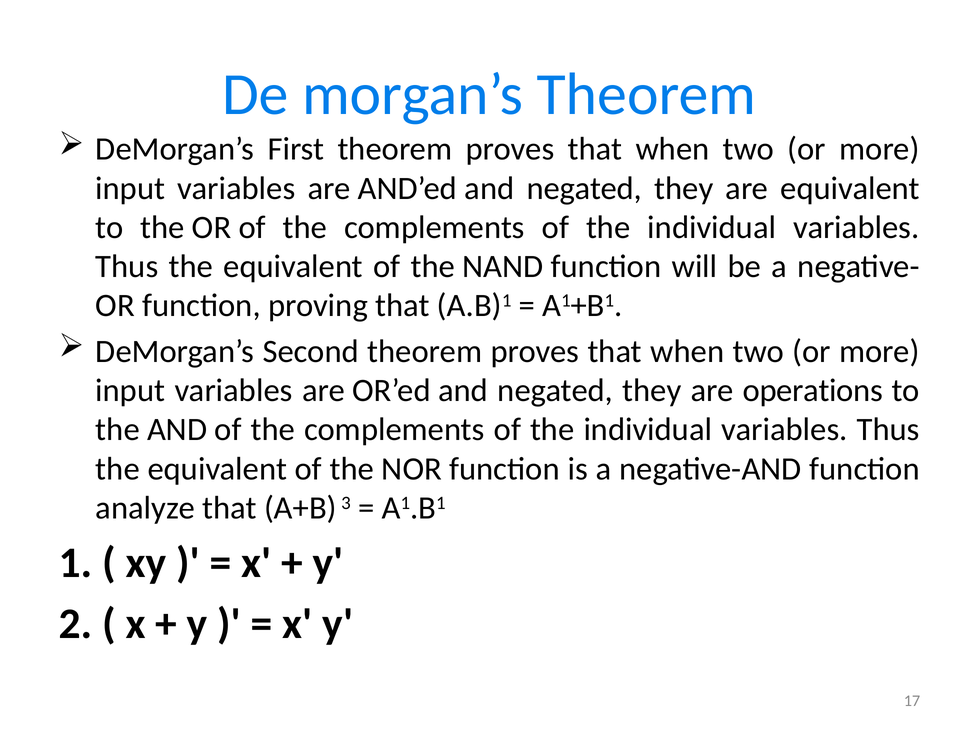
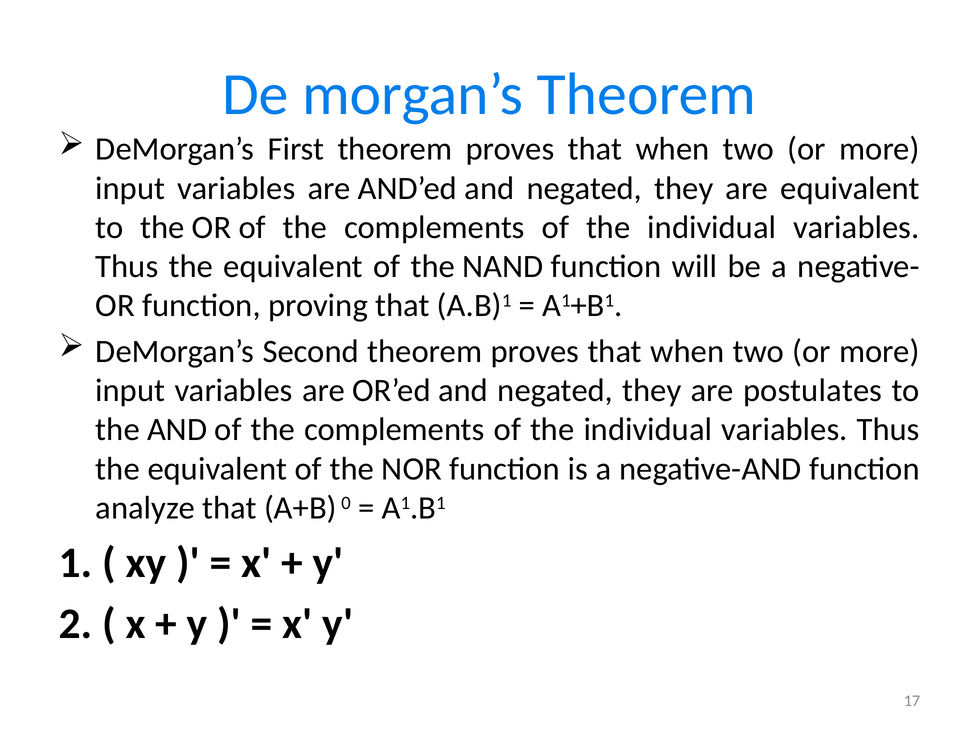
operations: operations -> postulates (813, 391)
3: 3 -> 0 (346, 503)
